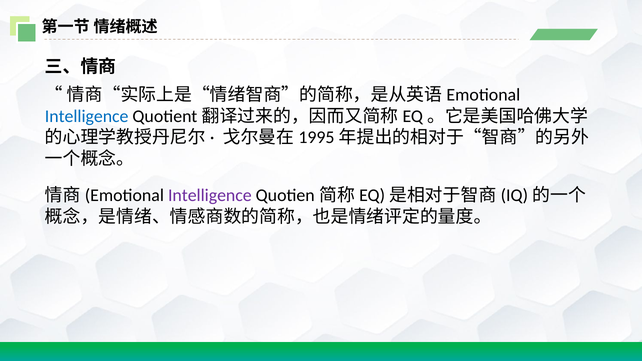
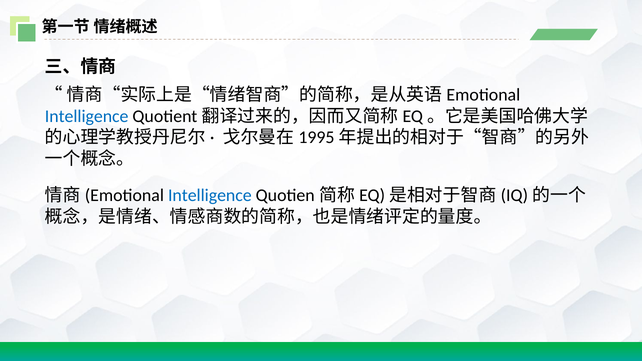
Intelligence colour: purple -> blue (210, 196)
